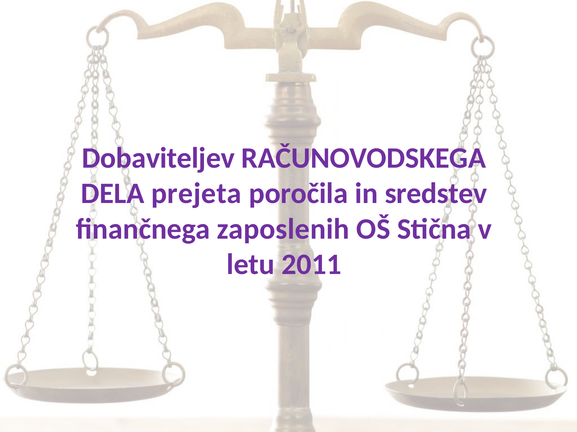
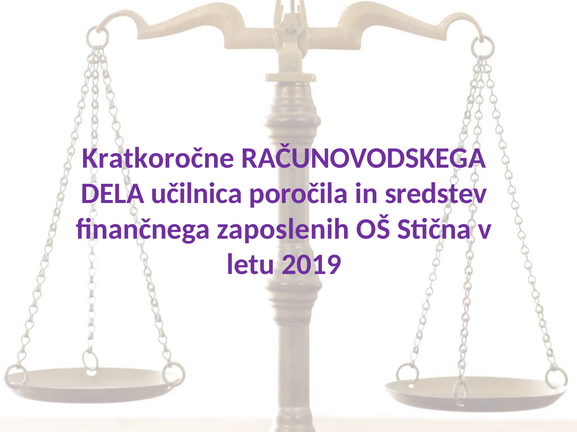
Dobaviteljev: Dobaviteljev -> Kratkoročne (158, 158)
prejeta: prejeta -> učilnica (197, 194)
2011: 2011 -> 2019 (311, 265)
